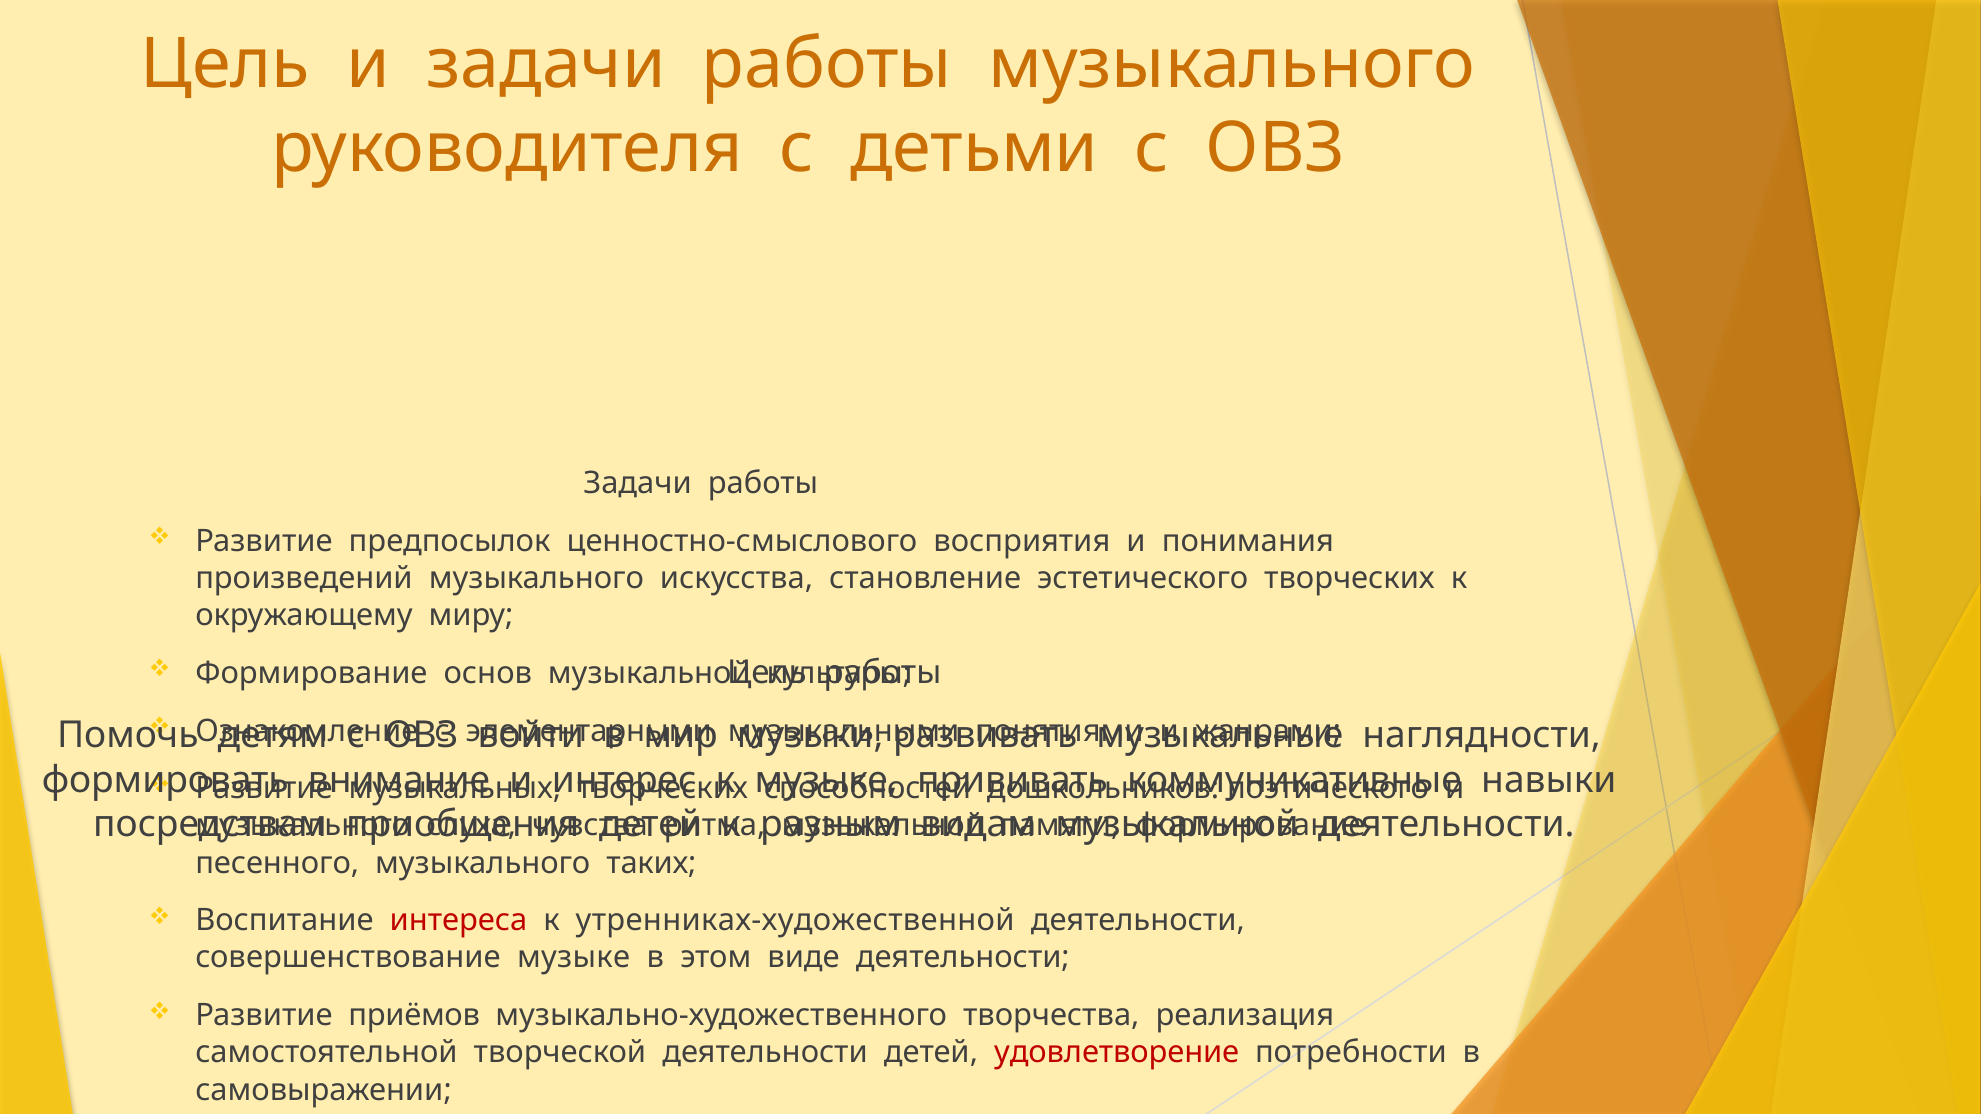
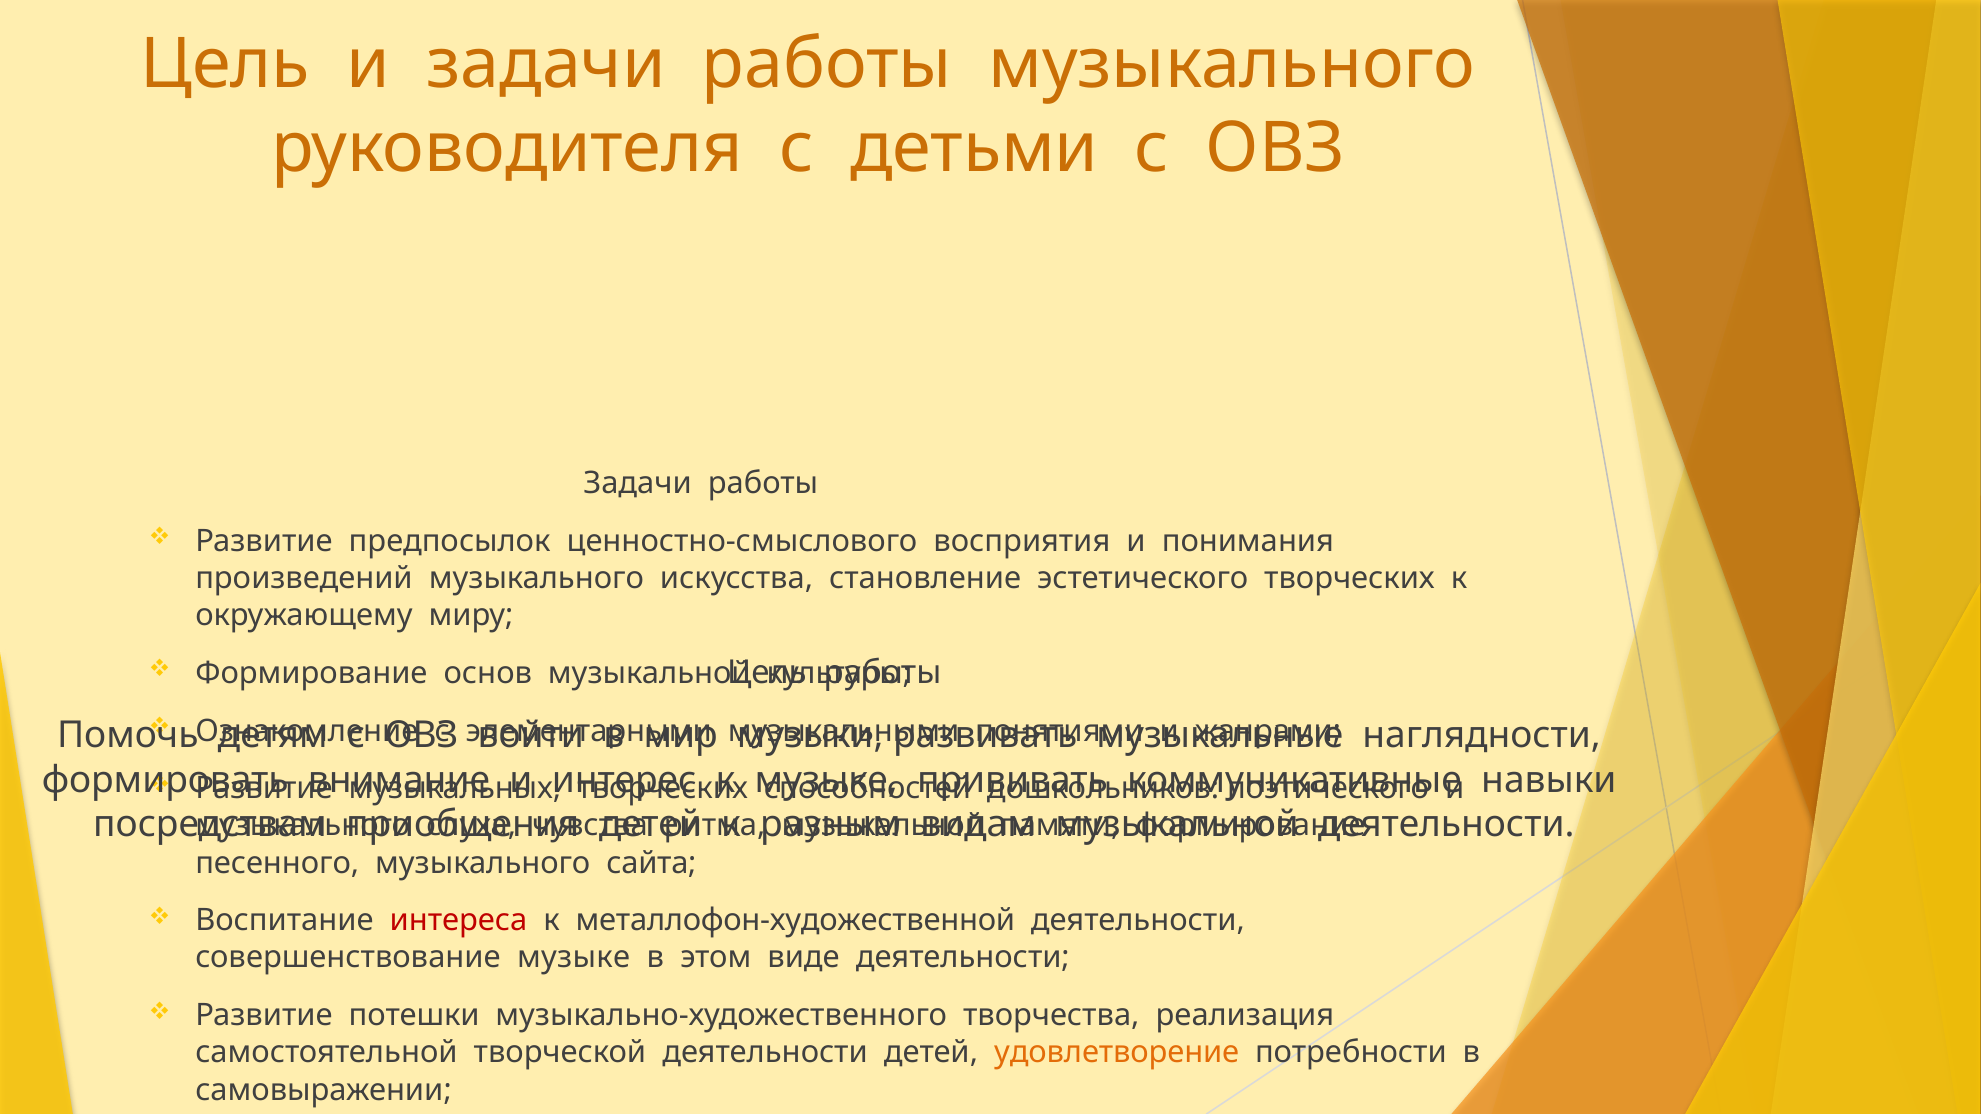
таких: таких -> сайта (651, 863)
утренниках-художественной: утренниках-художественной -> металлофон-художественной (795, 921)
приёмов: приёмов -> потешки (414, 1016)
удовлетворение colour: red -> orange (1117, 1053)
